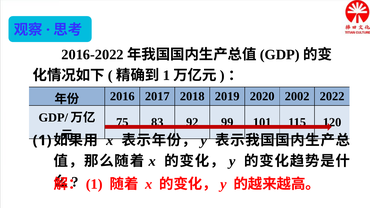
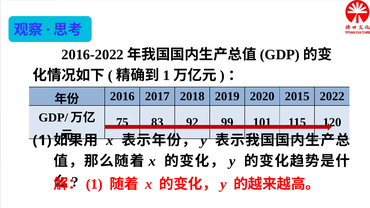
2002: 2002 -> 2015 (297, 96)
